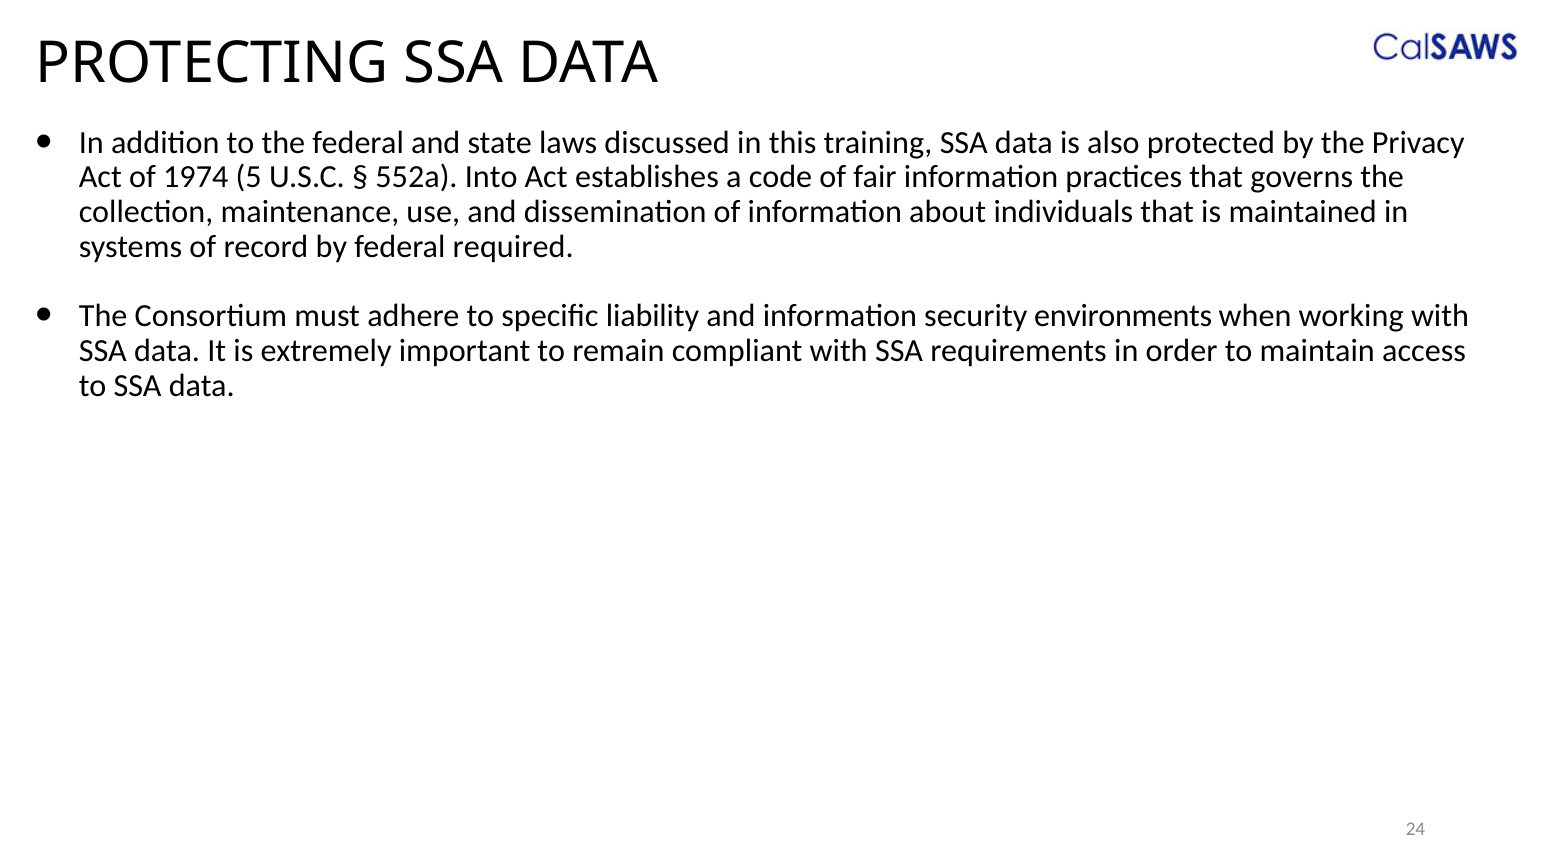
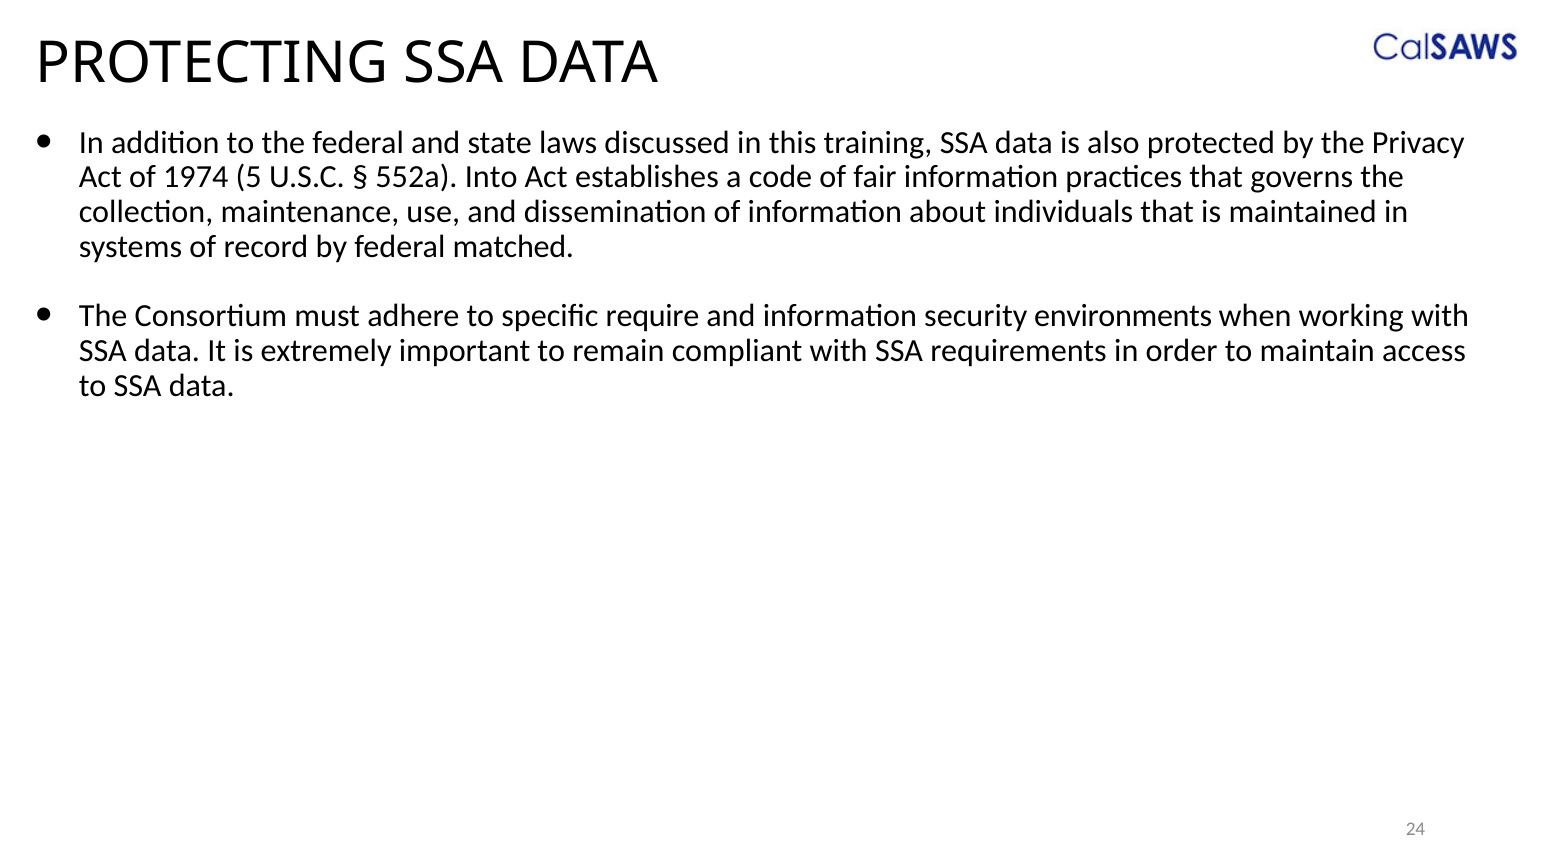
required: required -> matched (513, 247)
liability: liability -> require (653, 316)
